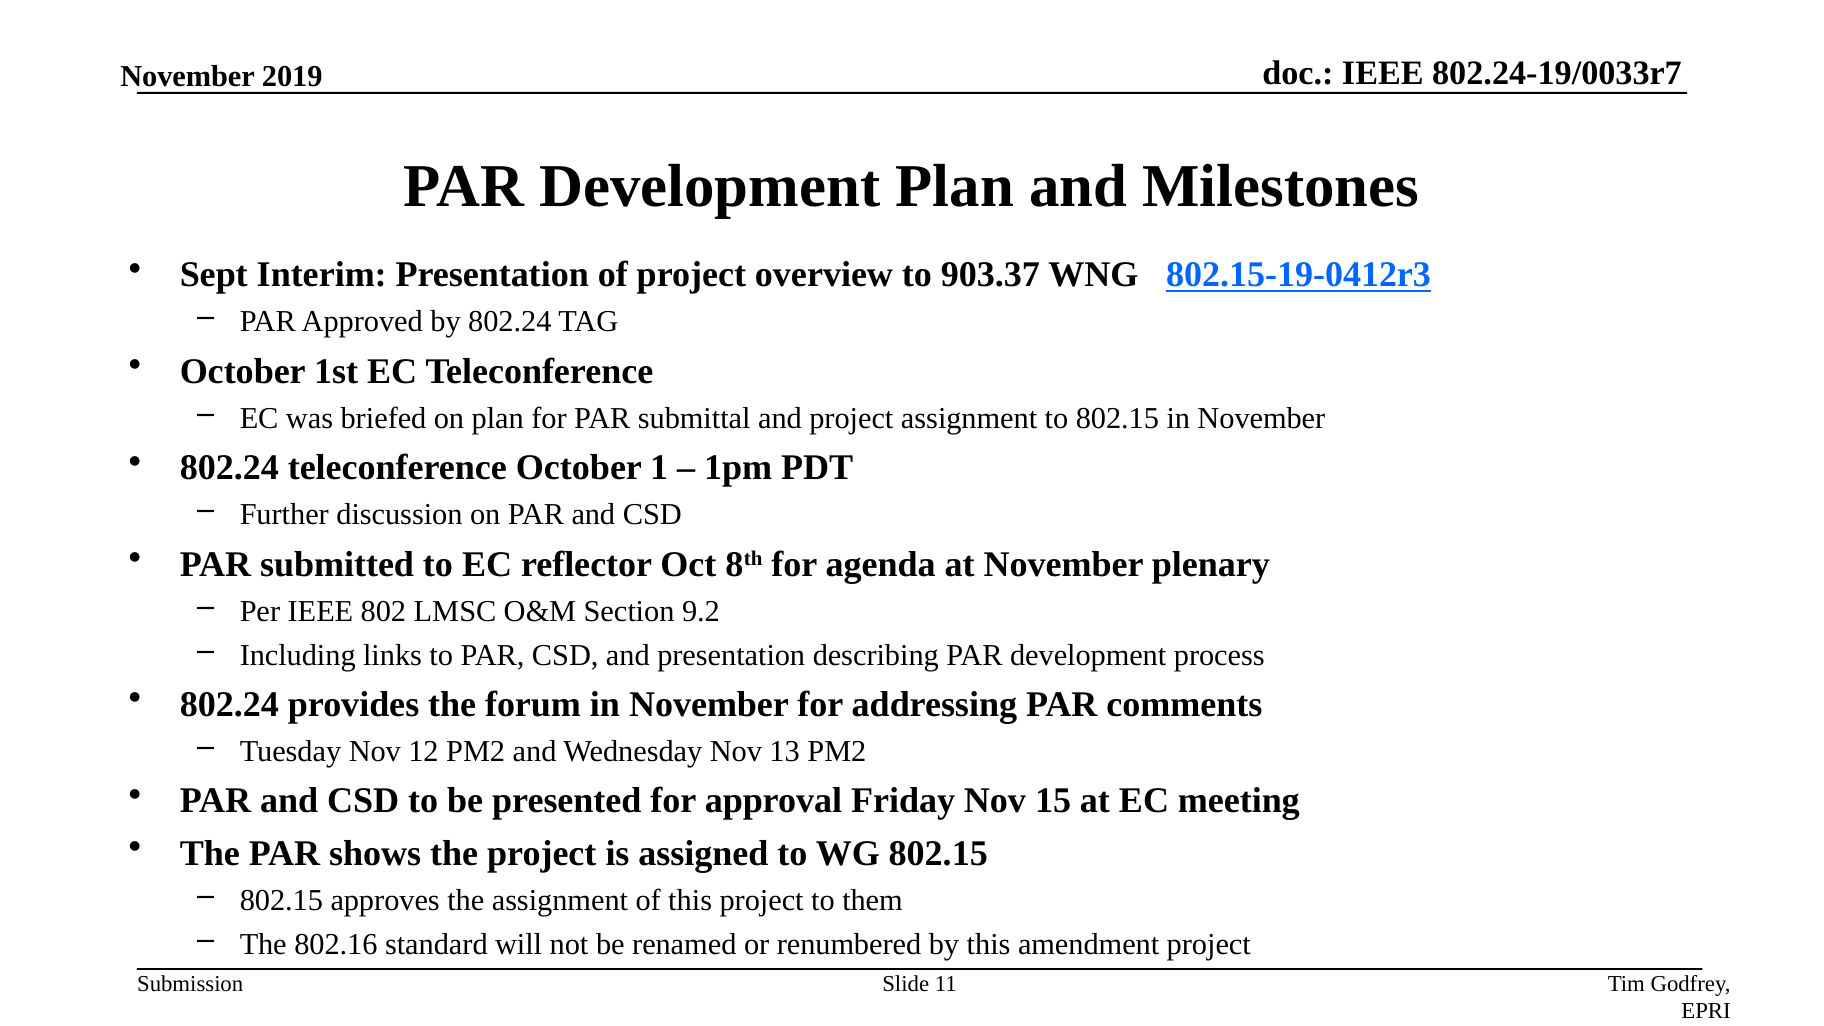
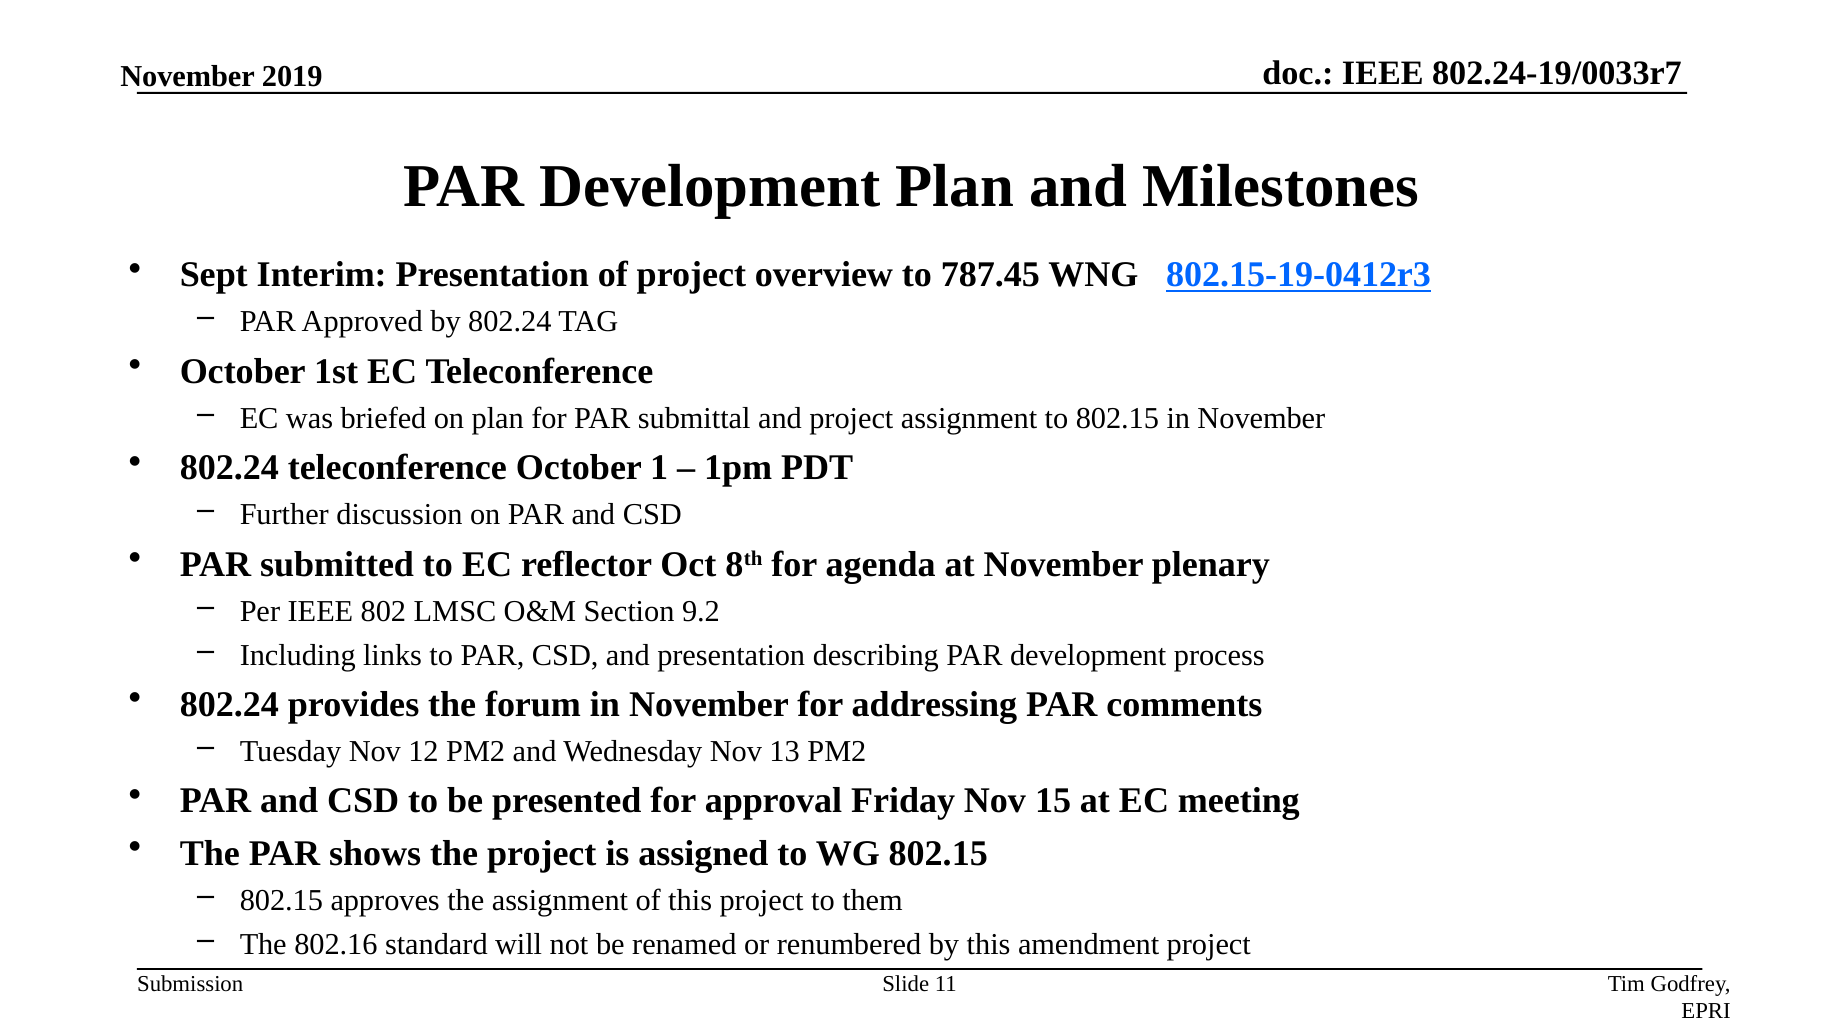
903.37: 903.37 -> 787.45 (990, 275)
